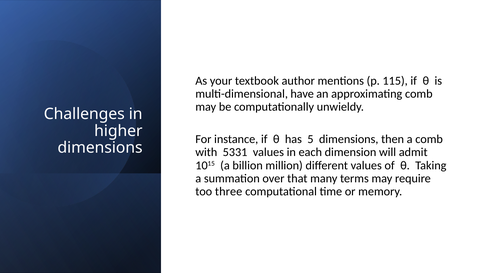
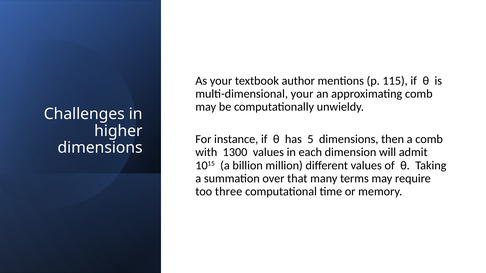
multi-dimensional have: have -> your (302, 94)
5331: 5331 -> 1300 (235, 153)
